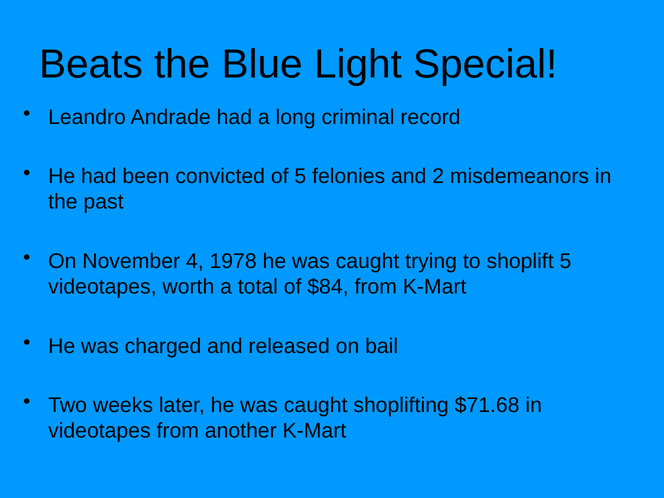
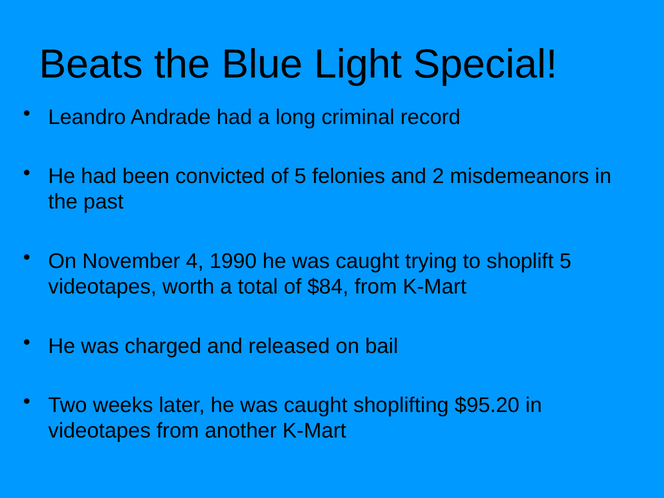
1978: 1978 -> 1990 (233, 261)
$71.68: $71.68 -> $95.20 (487, 405)
